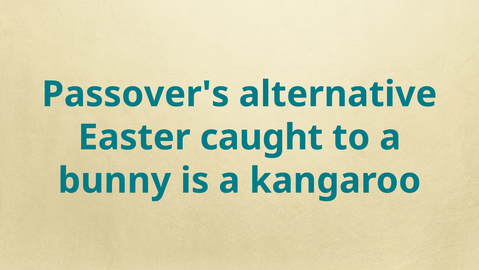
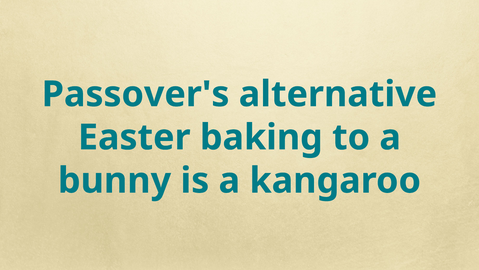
caught: caught -> baking (261, 137)
